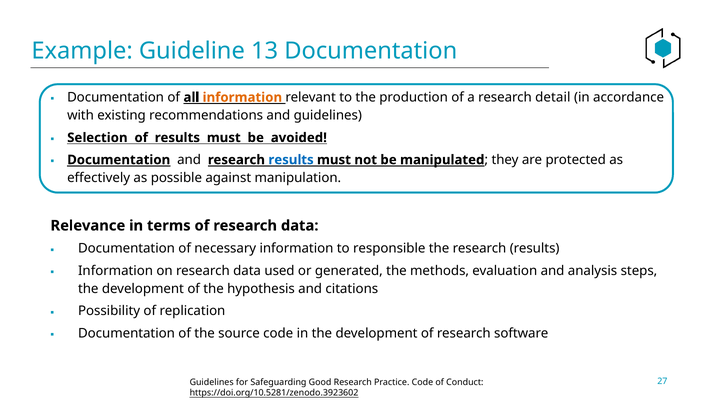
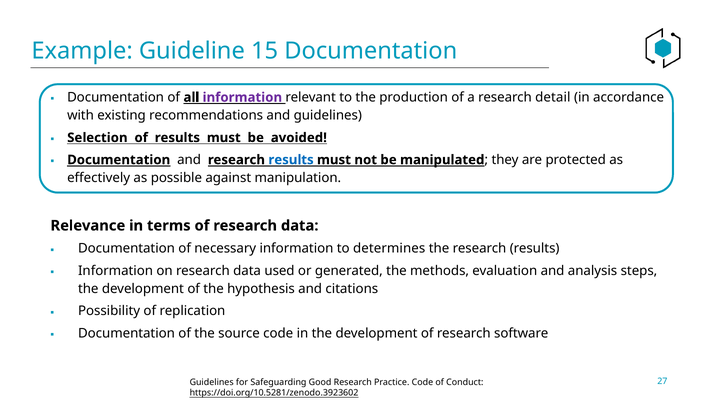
13: 13 -> 15 (265, 51)
information colour: orange -> purple (242, 97)
responsible: responsible -> determines (389, 248)
